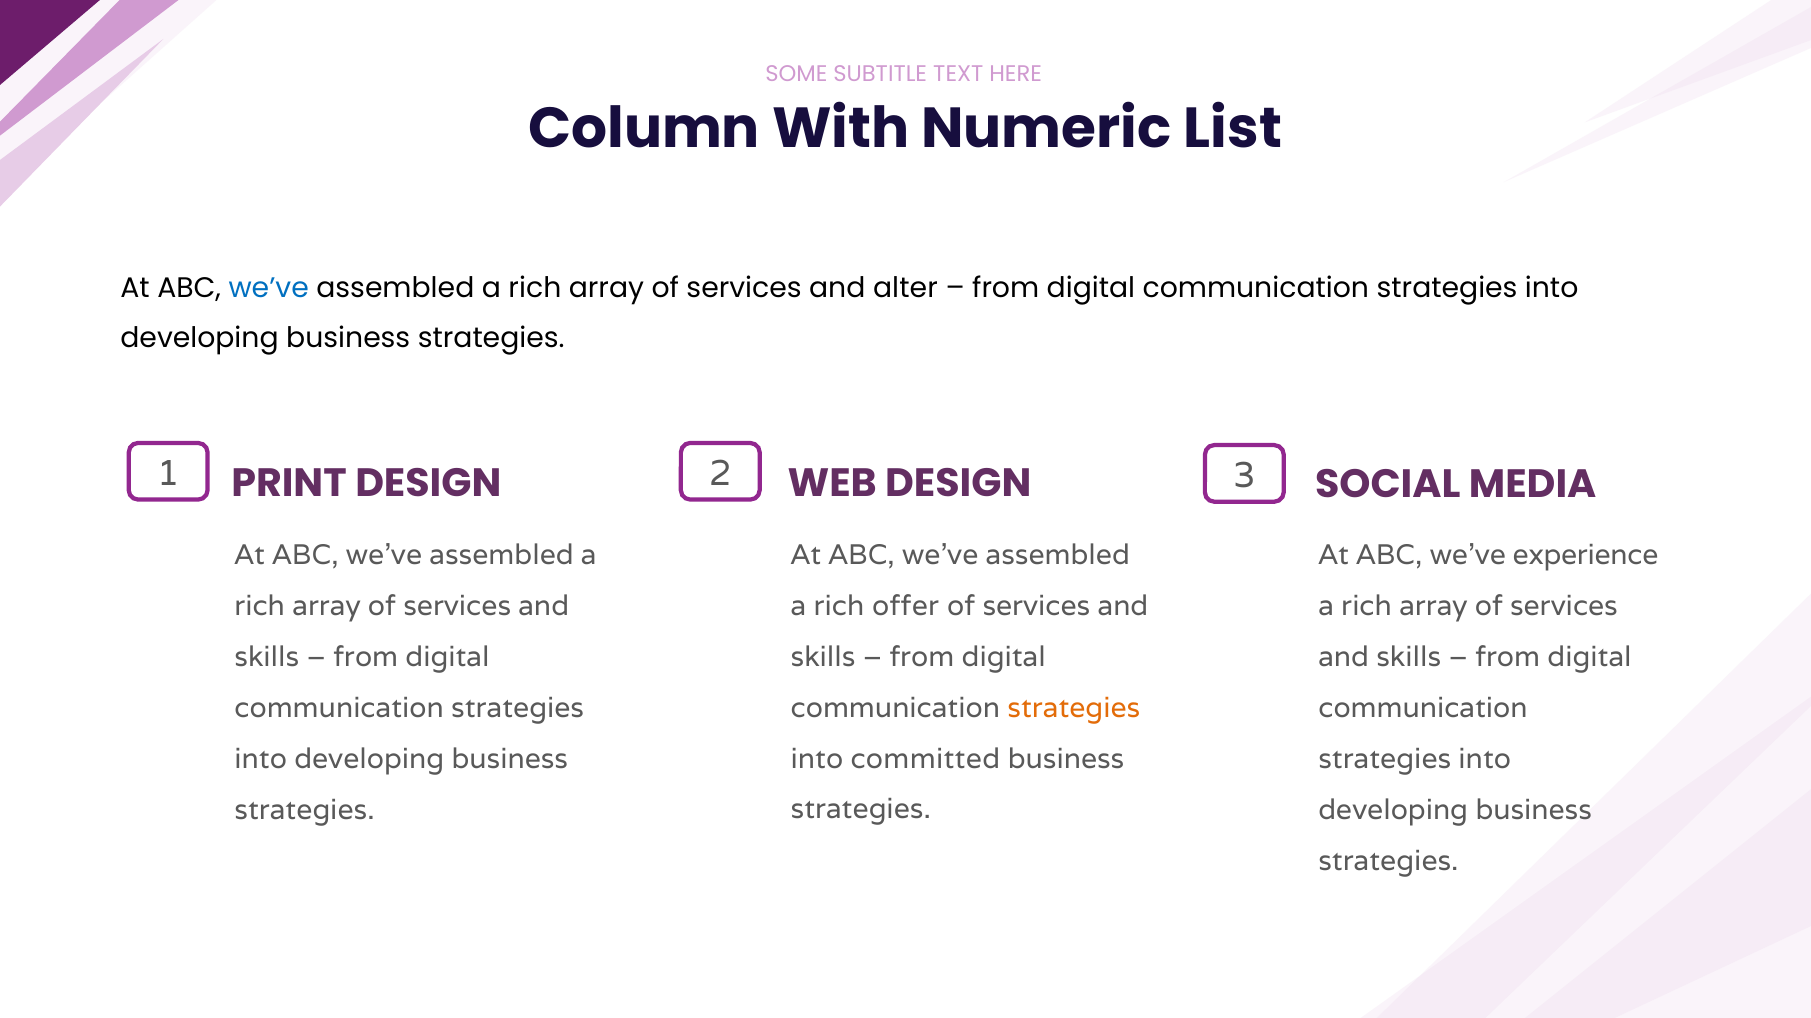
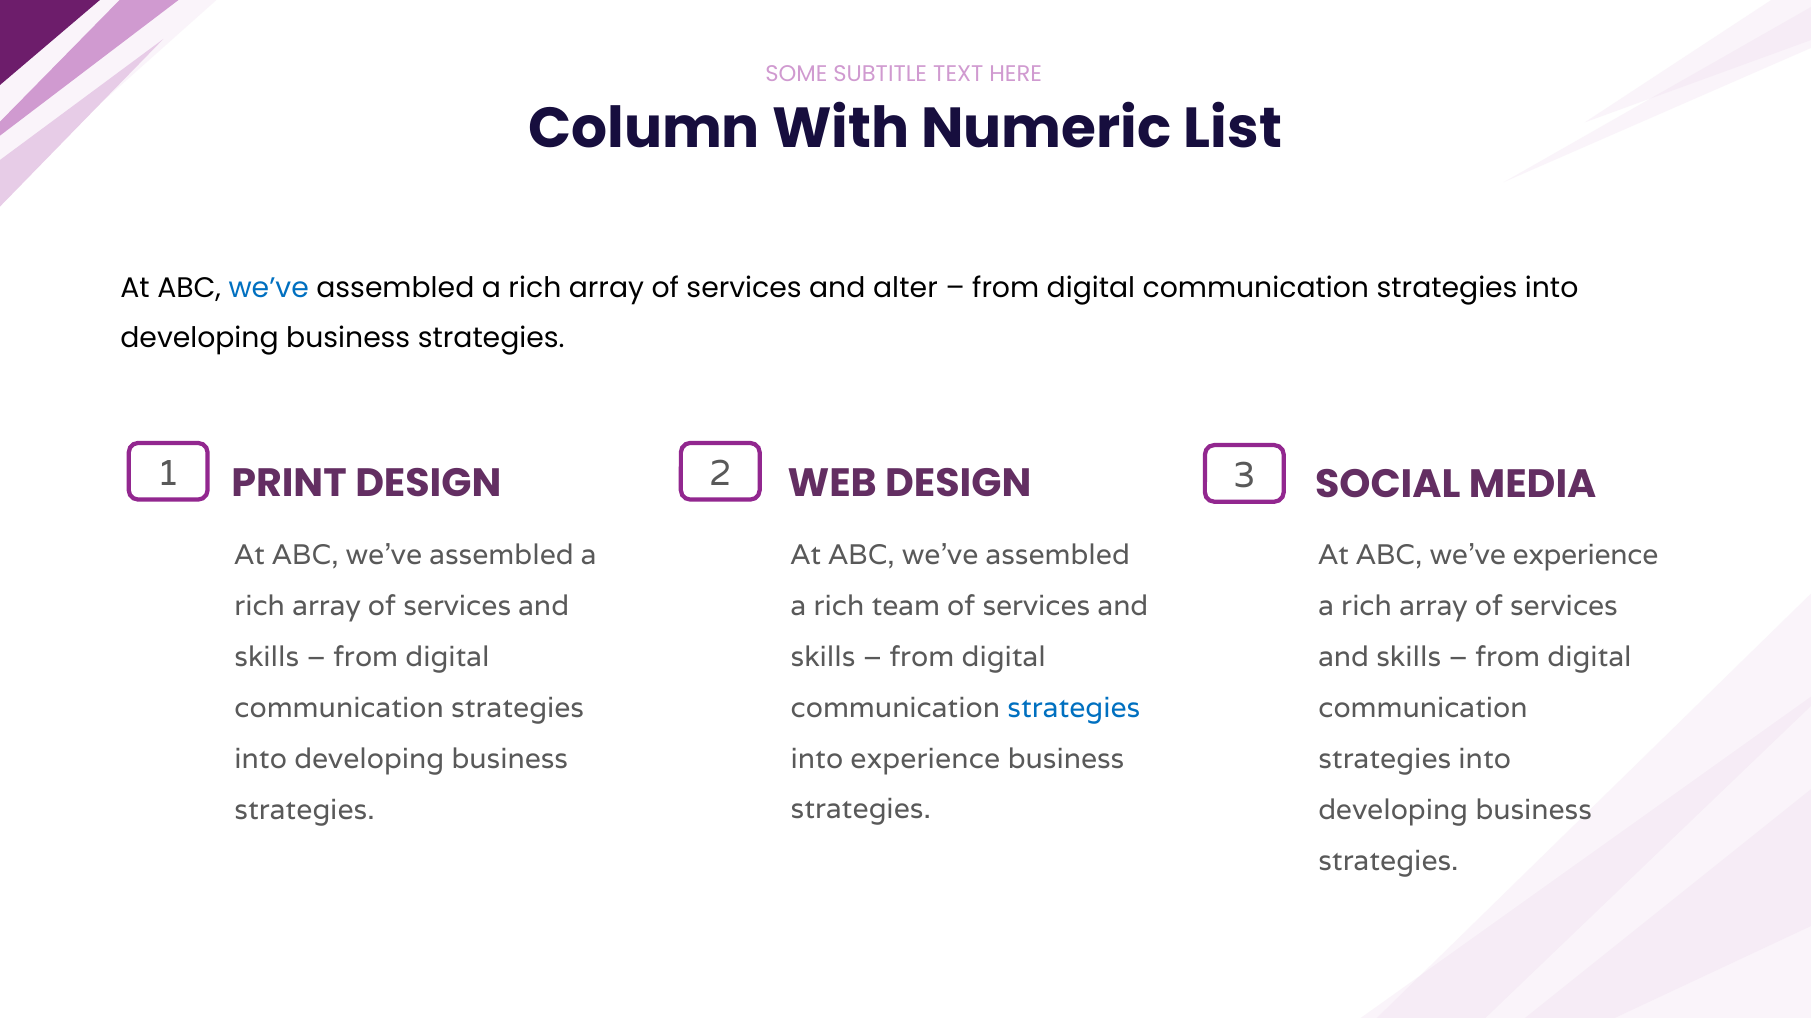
offer: offer -> team (906, 606)
strategies colour: orange -> blue (1074, 708)
into committed: committed -> experience (925, 759)
